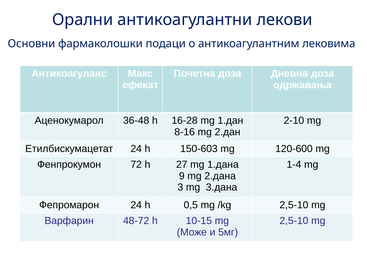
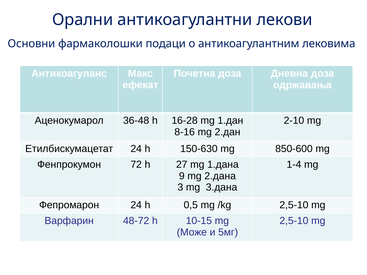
150-603: 150-603 -> 150-630 (199, 149)
120-600: 120-600 -> 850-600 (294, 149)
